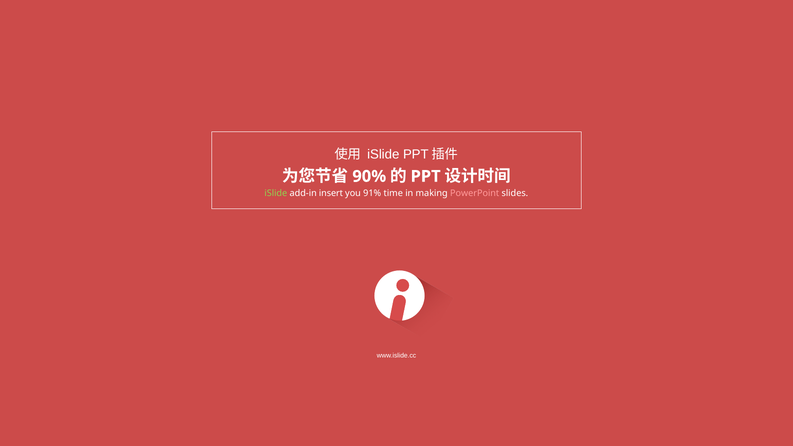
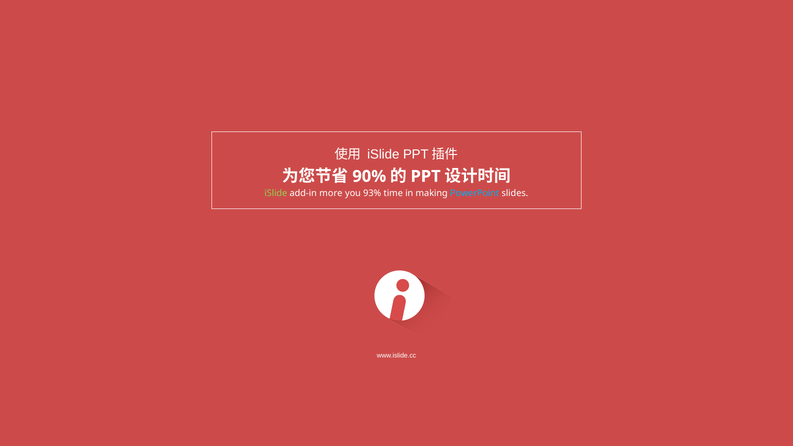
insert: insert -> more (331, 193)
91%: 91% -> 93% (372, 193)
PowerPoint colour: pink -> light blue (475, 193)
